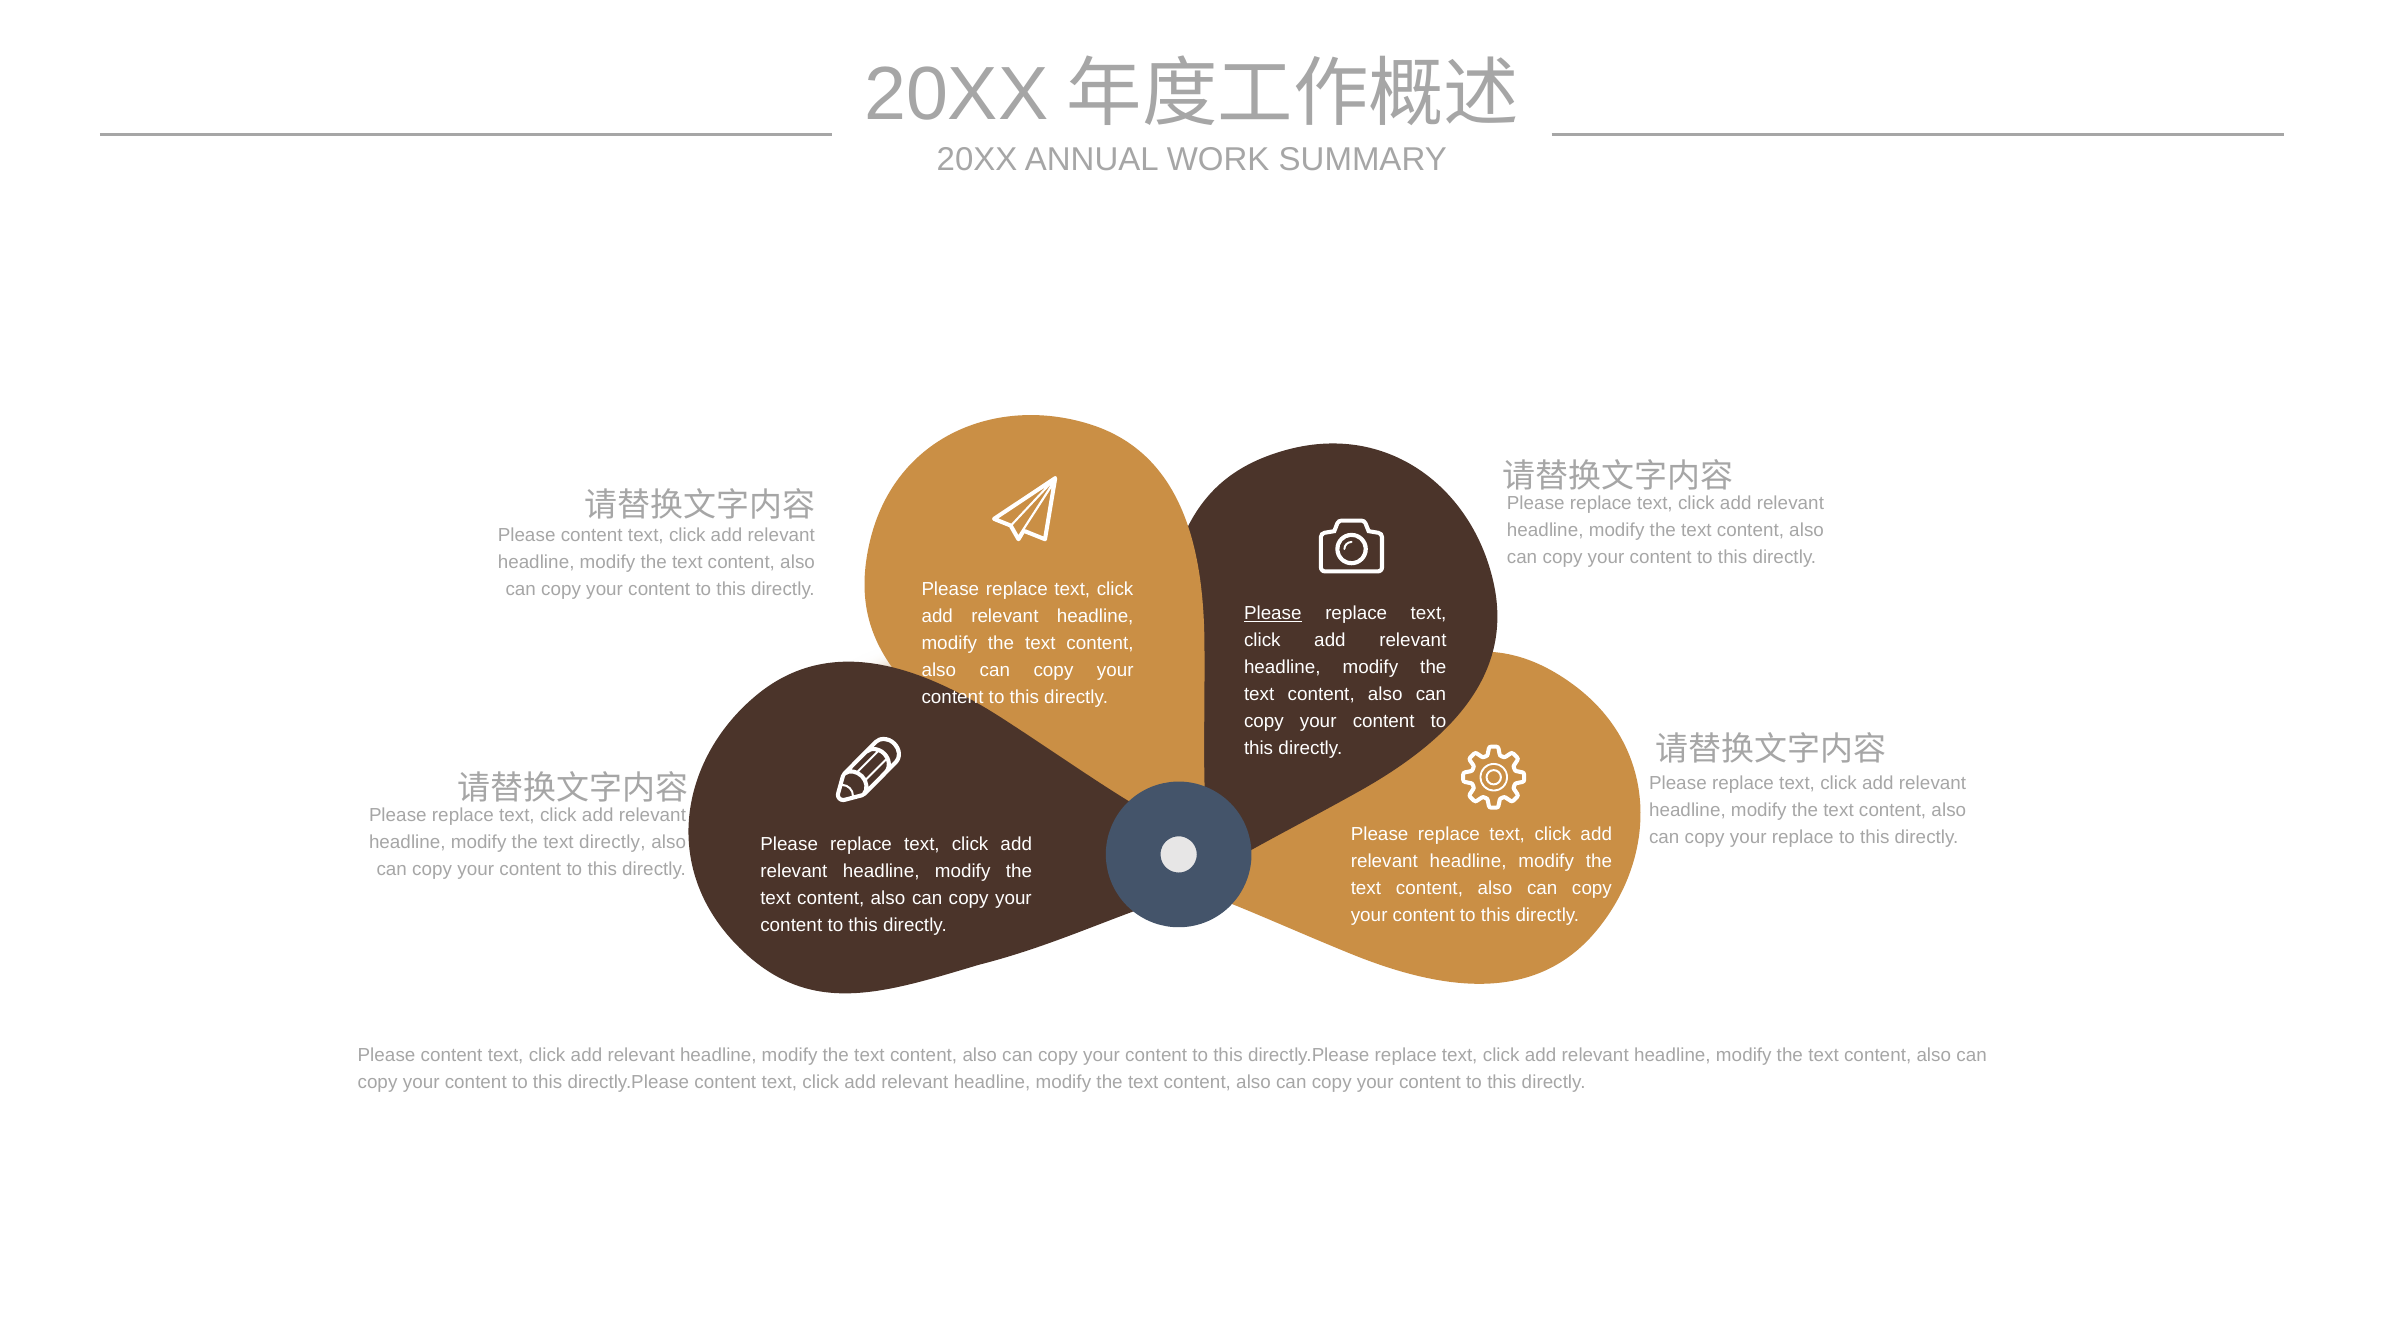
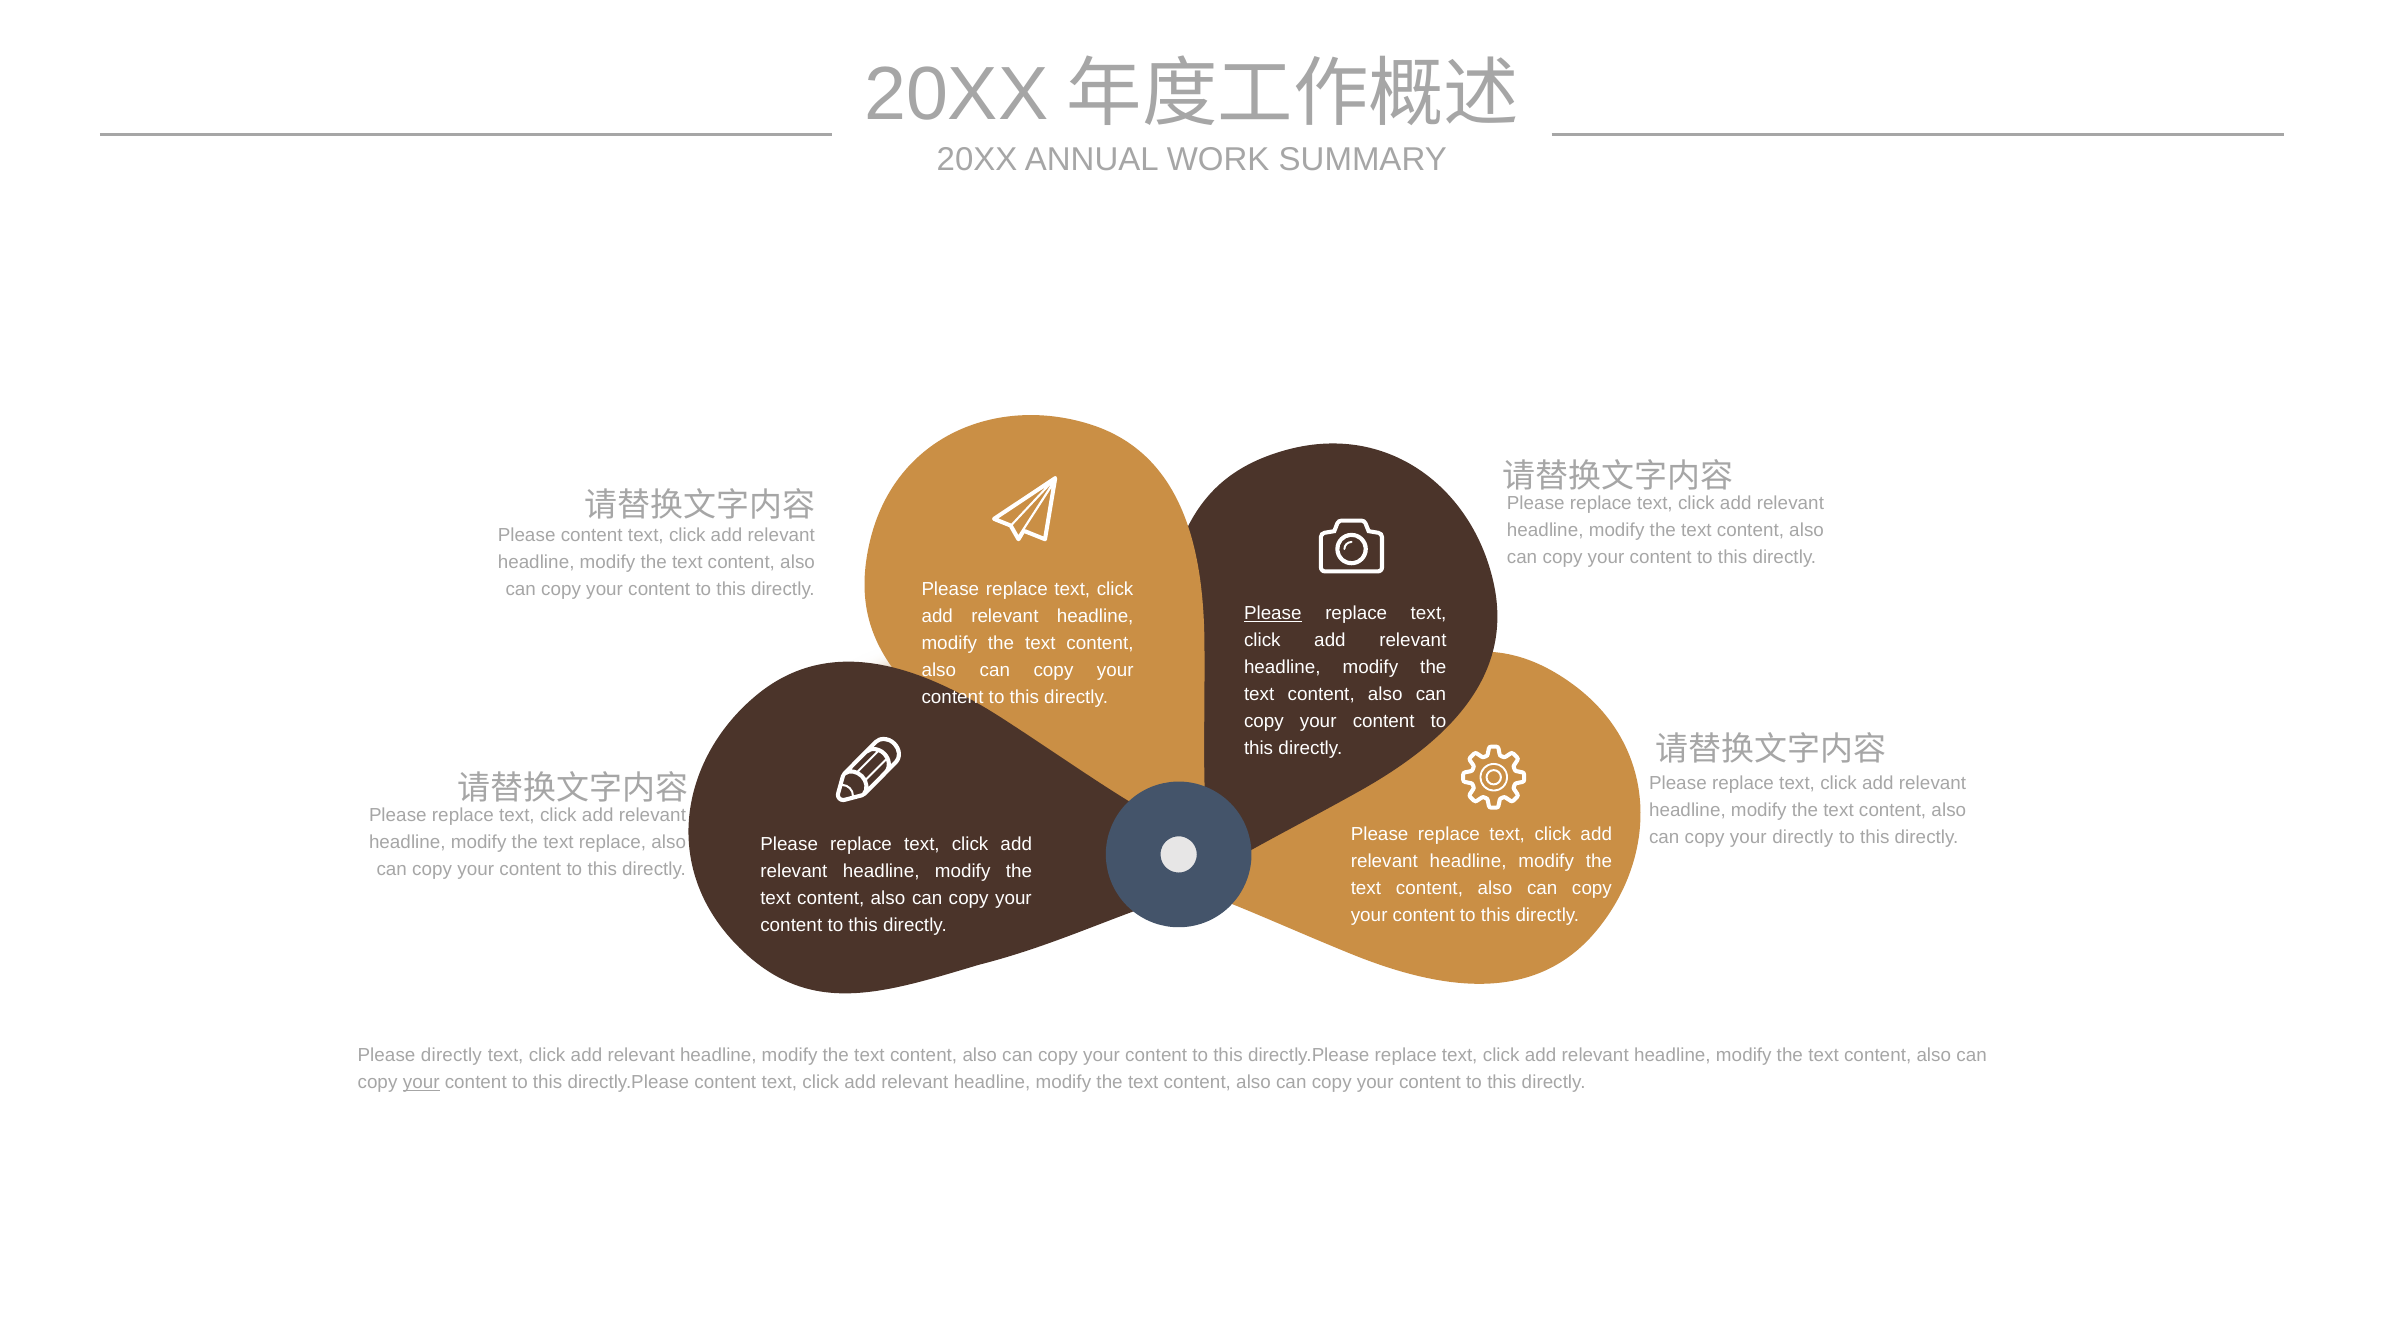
your replace: replace -> directly (1803, 838)
text directly: directly -> replace (612, 842)
content: content -> directly (451, 1055)
your underline: none -> present (421, 1082)
